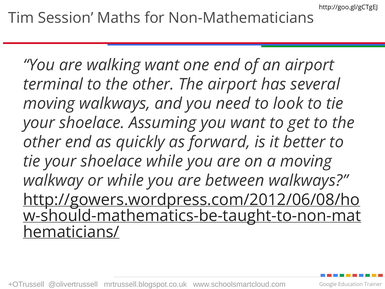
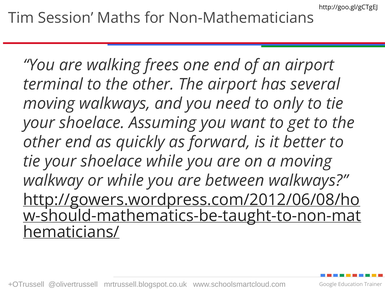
walking want: want -> frees (162, 65)
look: look -> only (288, 103)
